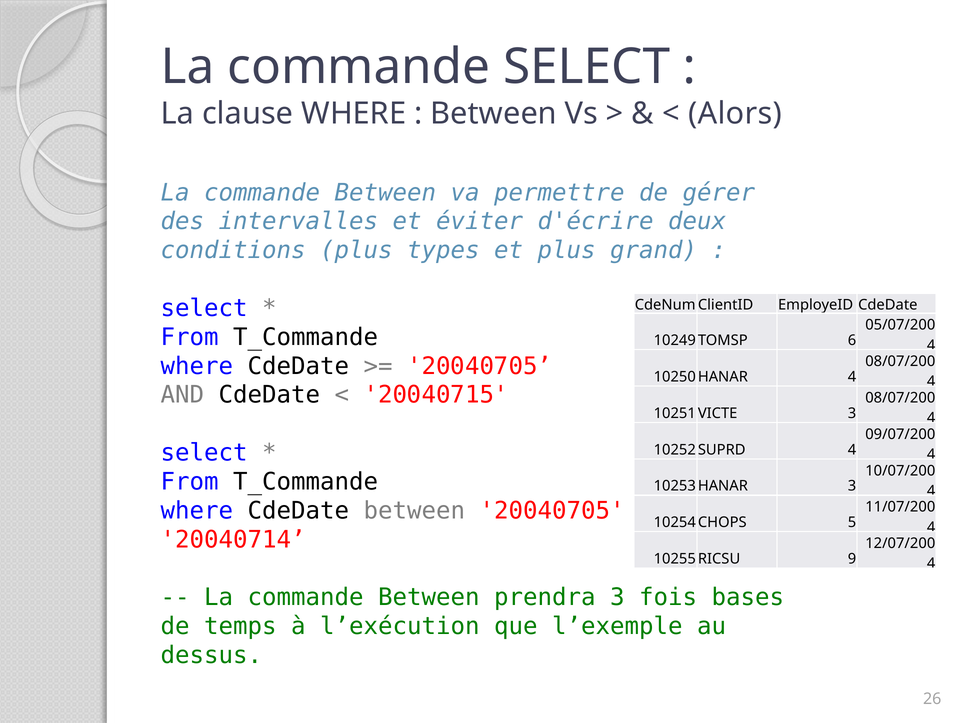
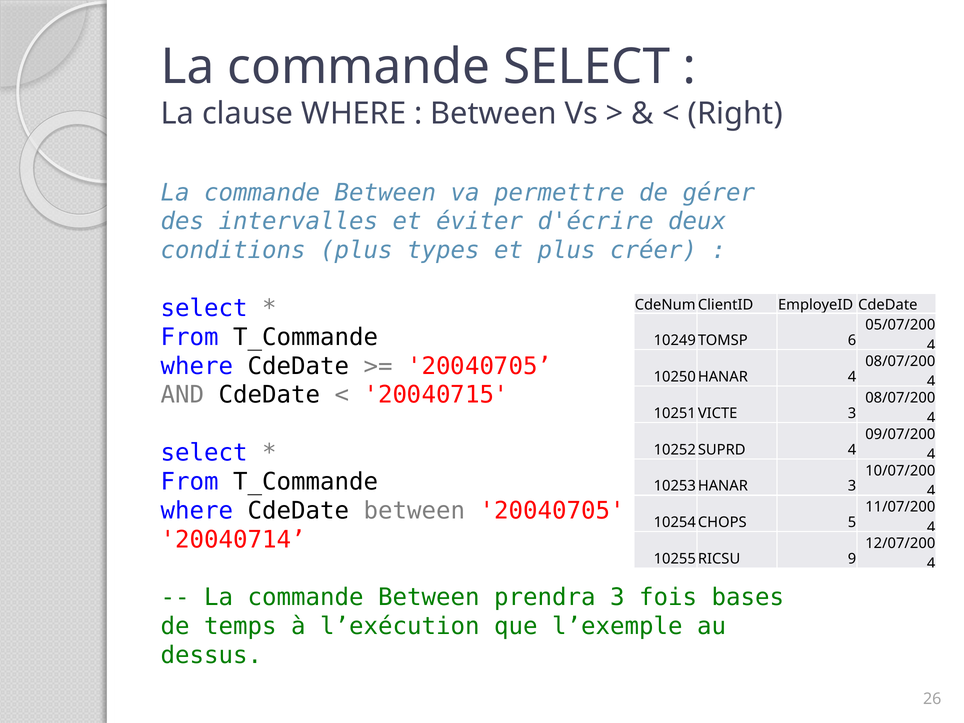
Alors: Alors -> Right (735, 114)
grand: grand -> créer (654, 250)
